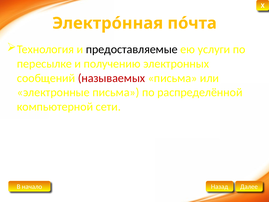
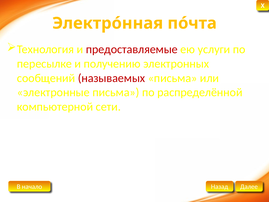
предоставляемые colour: black -> red (132, 49)
